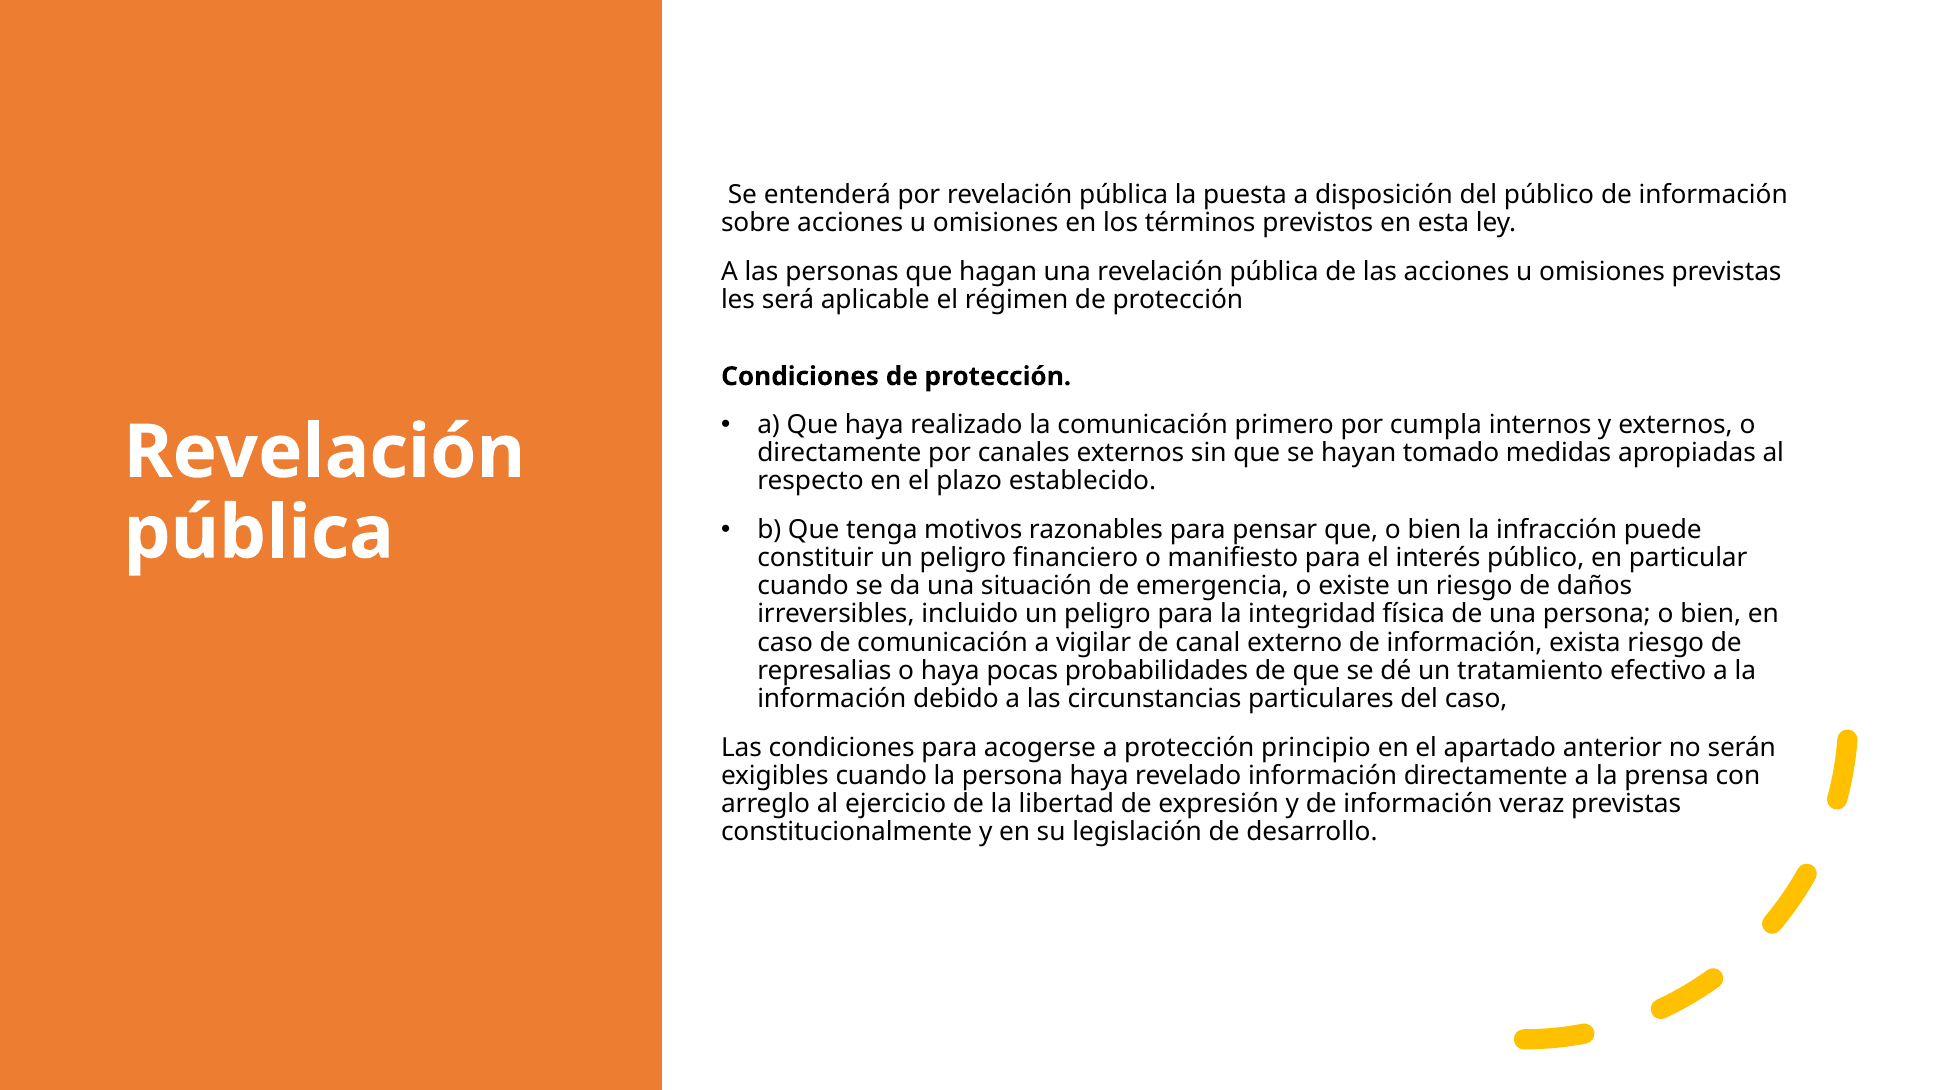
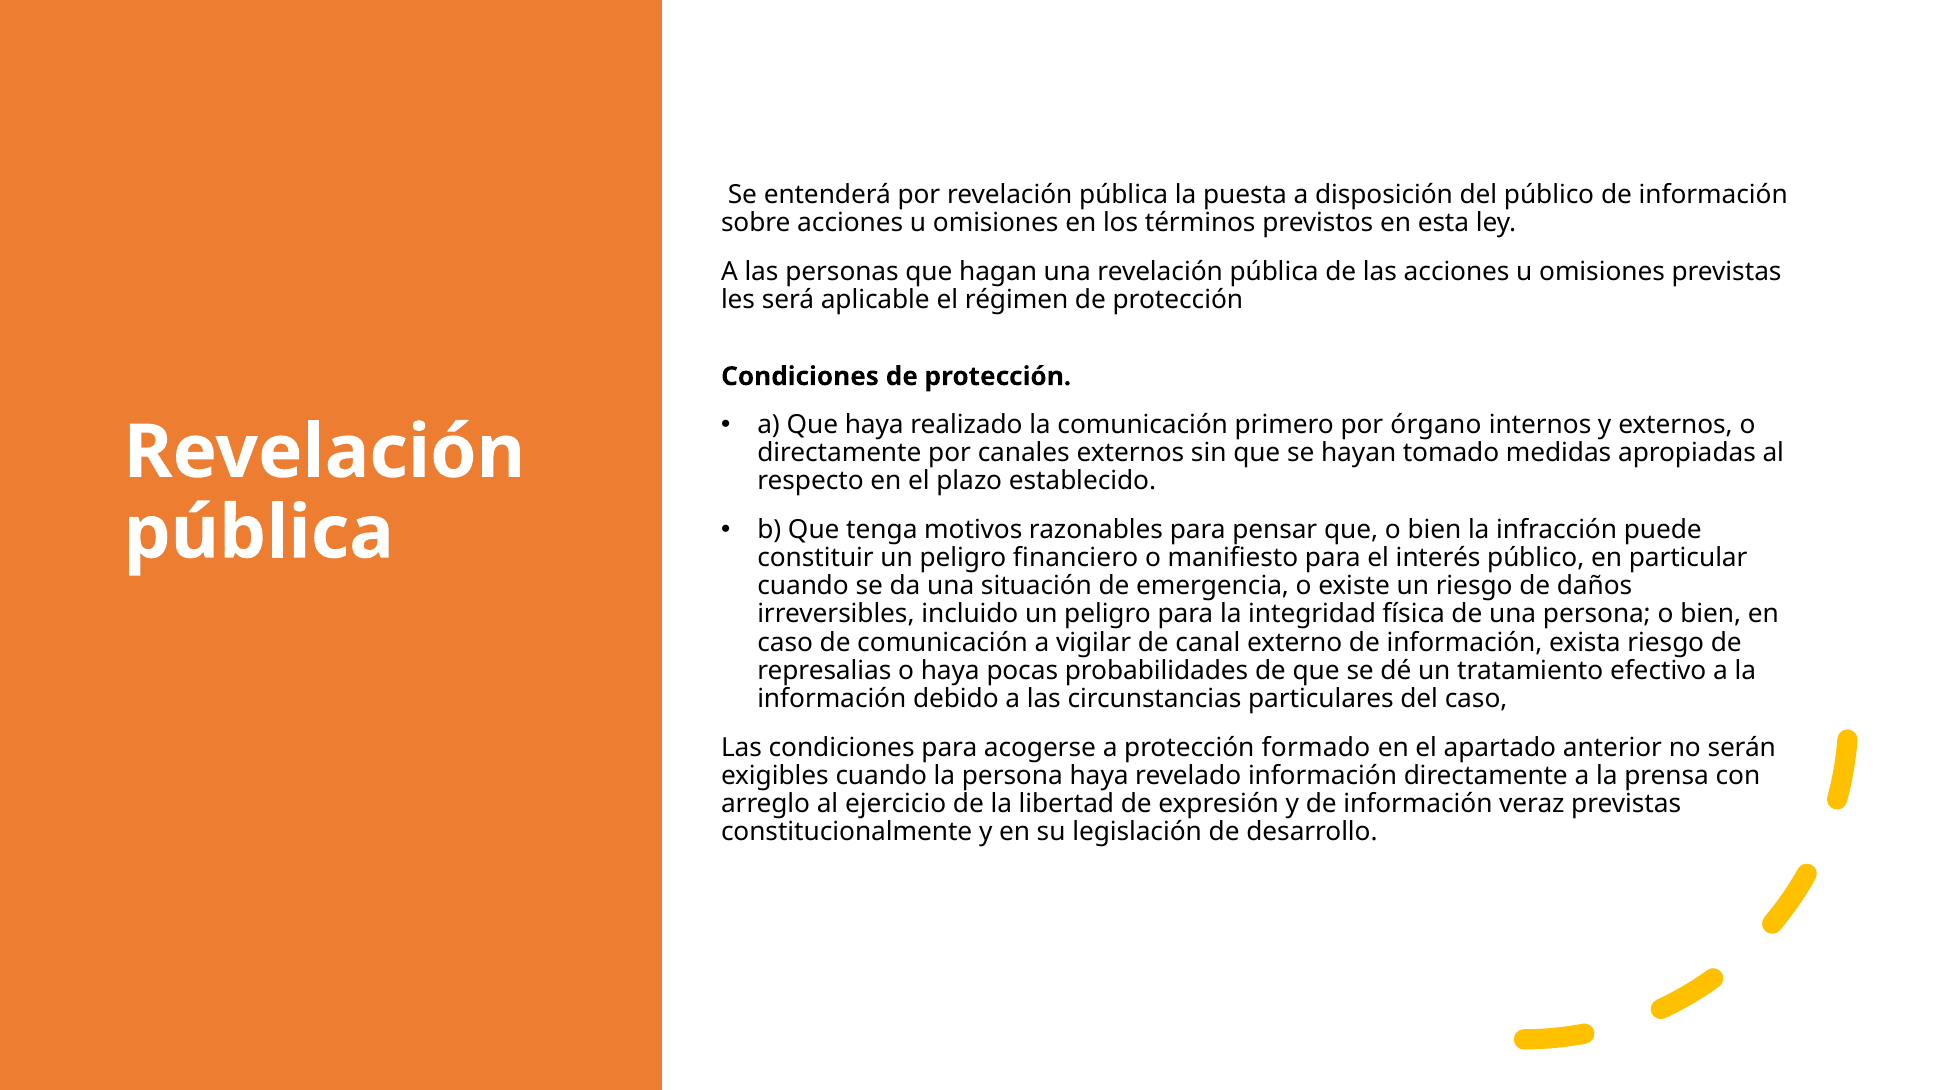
cumpla: cumpla -> órgano (1436, 425)
principio: principio -> formado (1316, 747)
